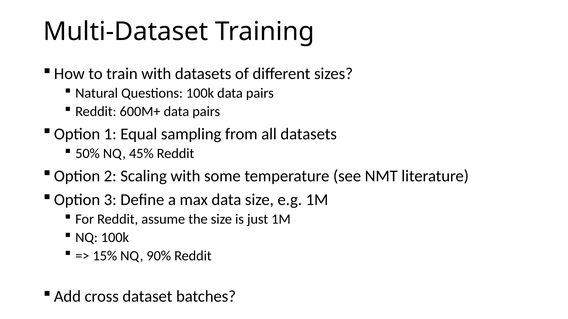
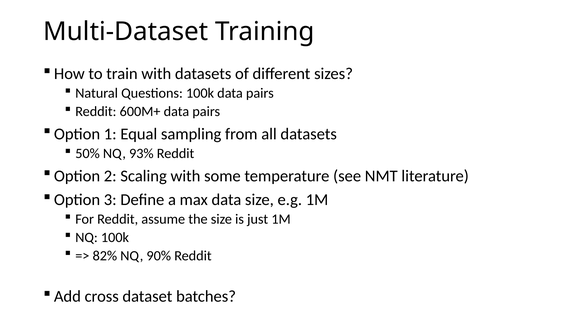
45%: 45% -> 93% (141, 154)
15%: 15% -> 82% (105, 256)
